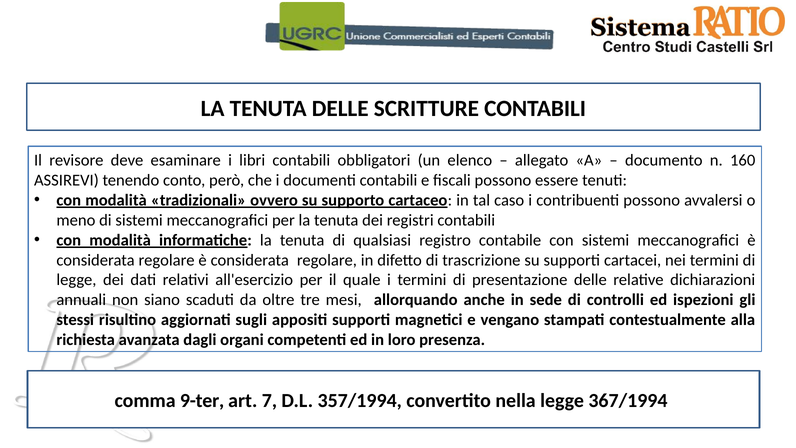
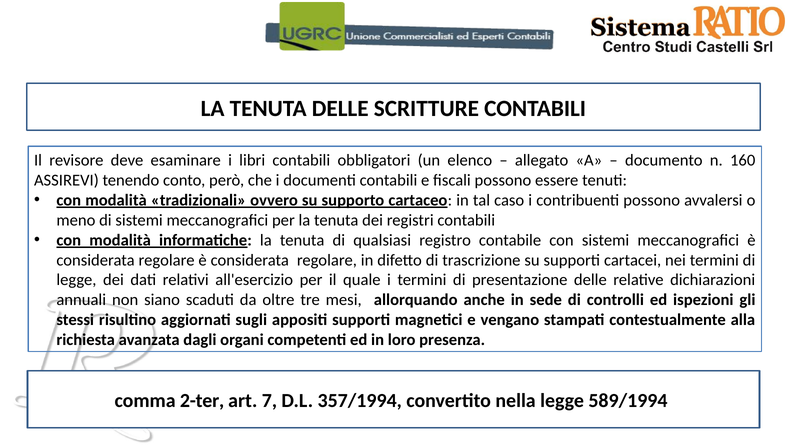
9-ter: 9-ter -> 2-ter (202, 400)
367/1994: 367/1994 -> 589/1994 (628, 400)
